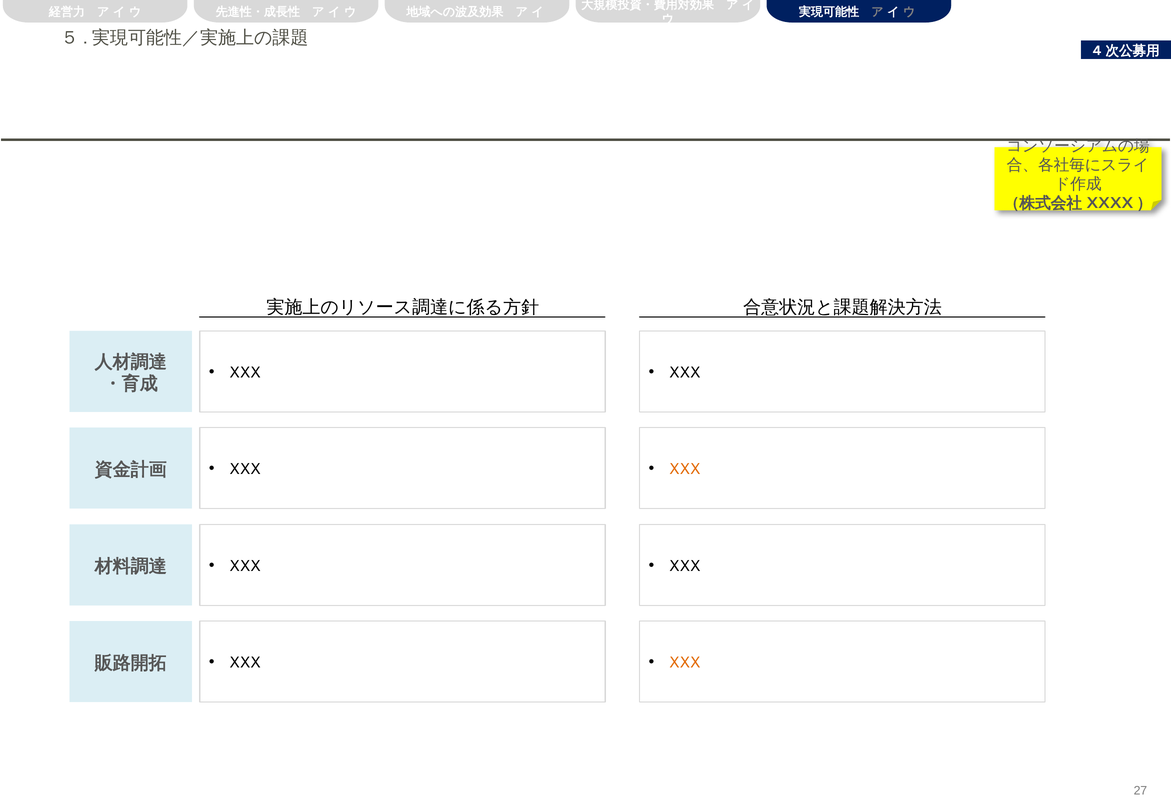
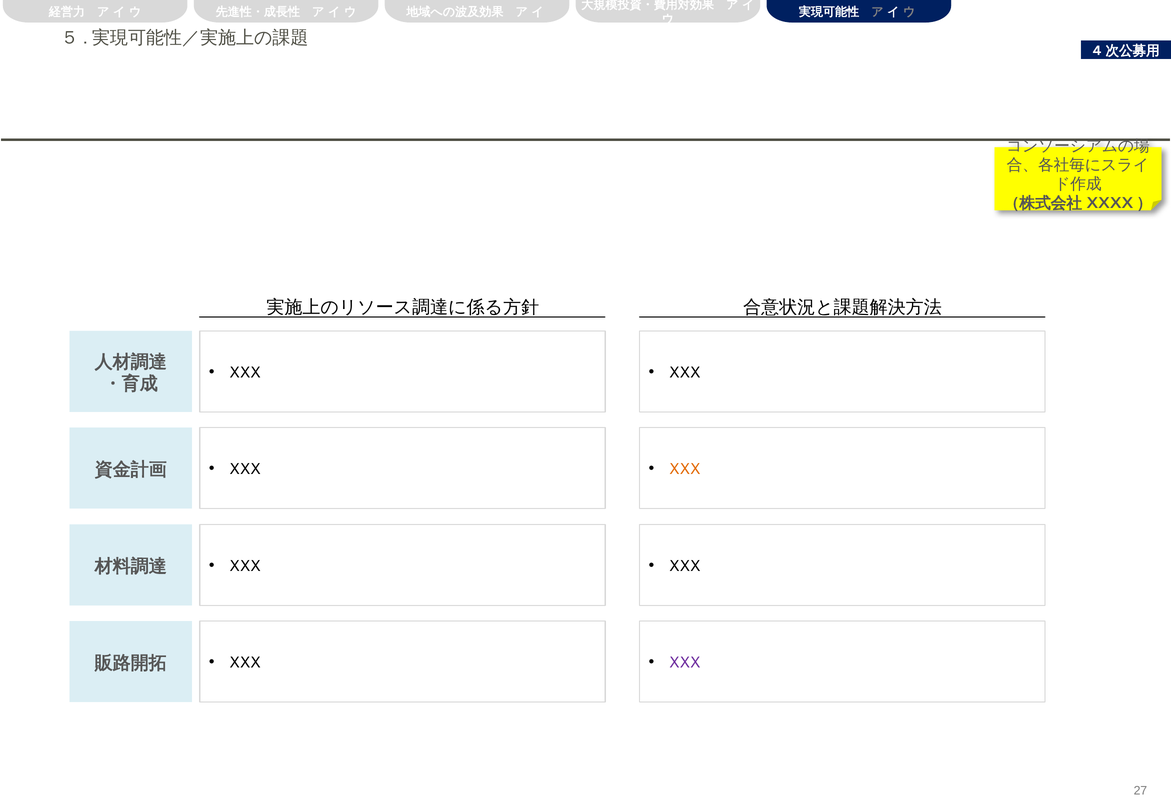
XXX colour: orange -> purple (685, 662)
